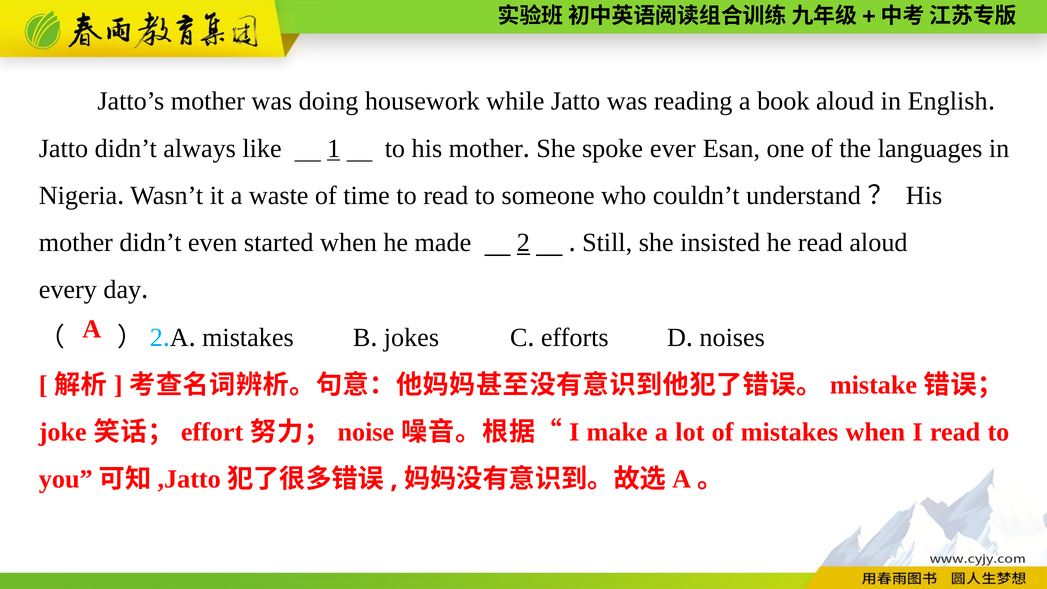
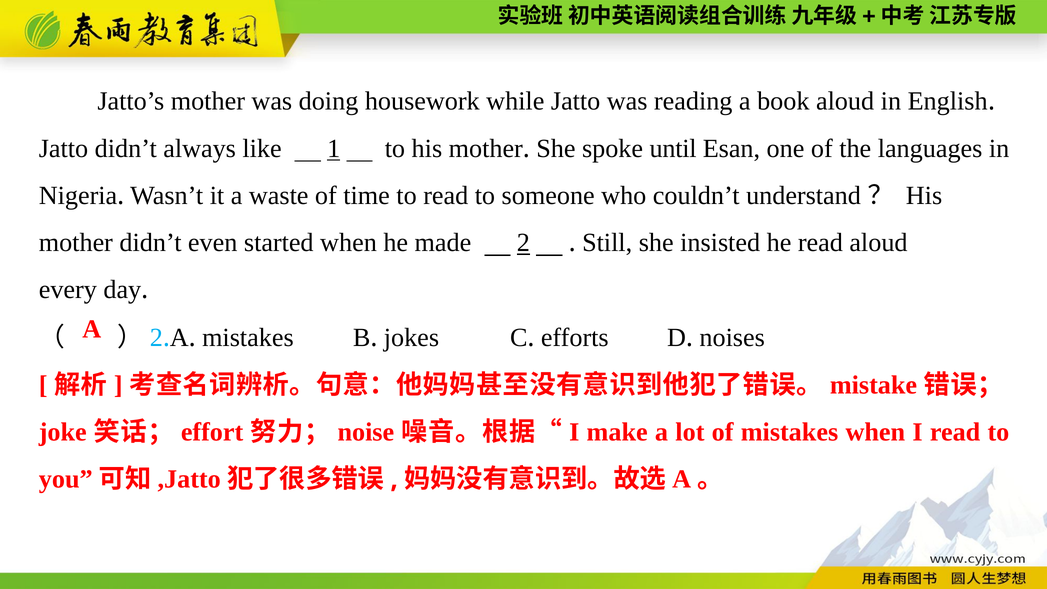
ever: ever -> until (673, 148)
